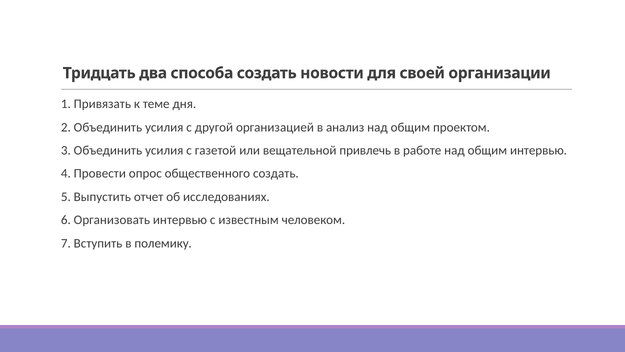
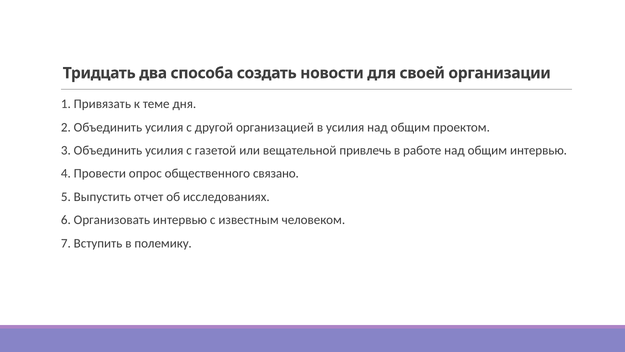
в анализ: анализ -> усилия (345, 127)
общественного создать: создать -> связано (276, 173)
